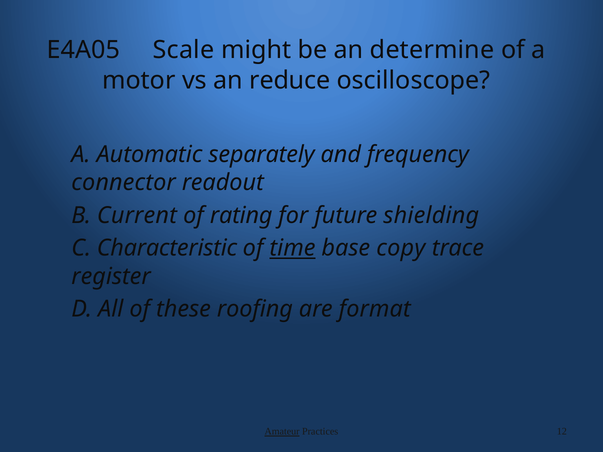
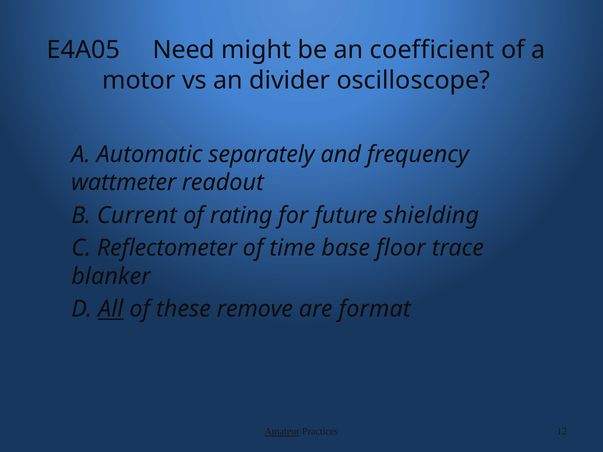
Scale: Scale -> Need (184, 50)
determine: determine -> coefficient (432, 50)
reduce: reduce -> divider (290, 80)
connector: connector -> wattmeter (124, 183)
Characteristic: Characteristic -> Reflectometer (167, 248)
time underline: present -> none (292, 248)
copy: copy -> floor (401, 248)
register: register -> blanker (111, 276)
All underline: none -> present (111, 309)
roofing: roofing -> remove (255, 309)
